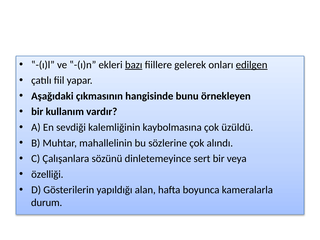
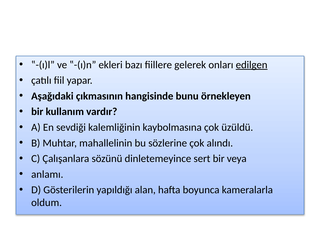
bazı underline: present -> none (134, 65)
özelliği: özelliği -> anlamı (47, 174)
durum: durum -> oldum (47, 203)
